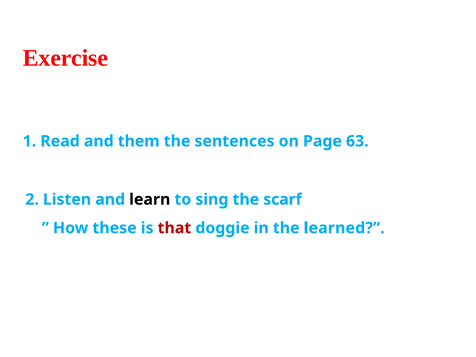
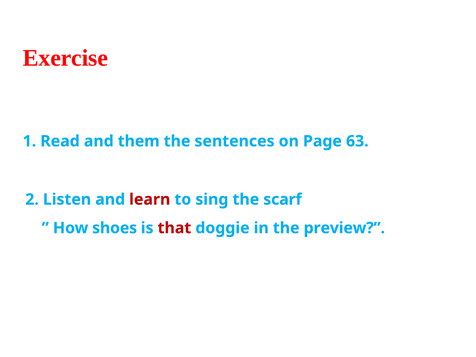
learn colour: black -> red (150, 199)
these: these -> shoes (115, 228)
learned: learned -> preview (344, 228)
